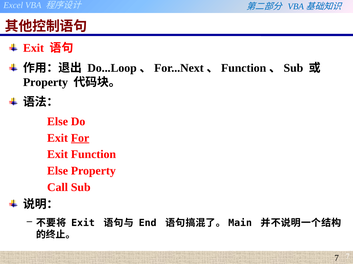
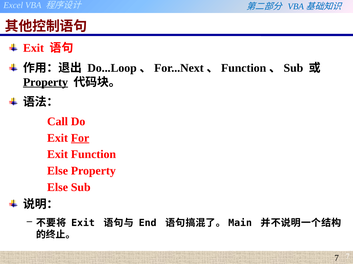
Property underline: none -> present (46, 82)
Else: Else -> Call (58, 122)
Call: Call -> Else (58, 188)
